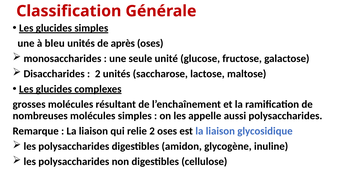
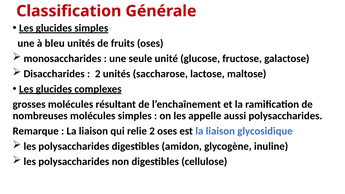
après: après -> fruits (123, 43)
